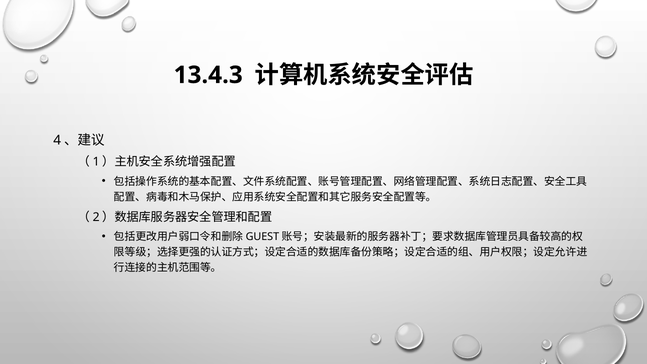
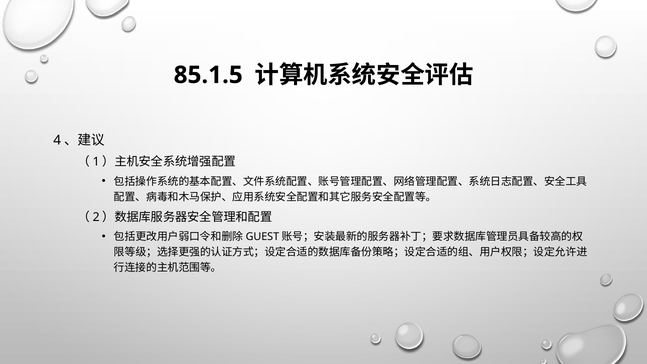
13.4.3: 13.4.3 -> 85.1.5 (208, 75)
